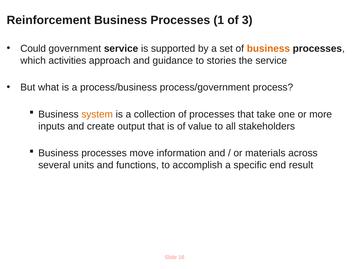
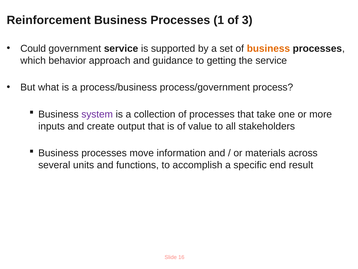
activities: activities -> behavior (67, 60)
stories: stories -> getting (221, 60)
system colour: orange -> purple (97, 114)
